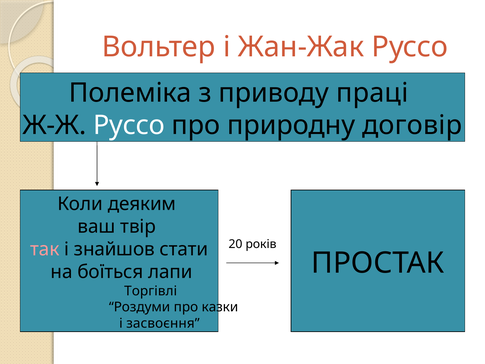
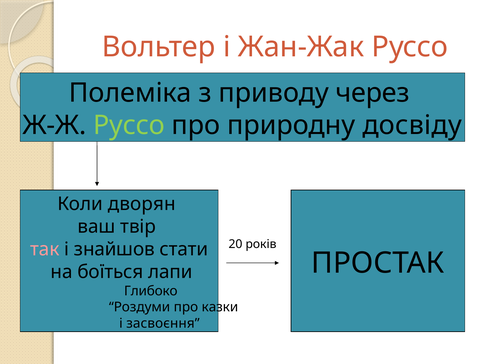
праці: праці -> через (373, 93)
Руссо colour: white -> light green (129, 125)
договір: договір -> досвіду (412, 125)
деяким: деяким -> дворян (142, 204)
Торгівлі: Торгівлі -> Глибоко (151, 291)
